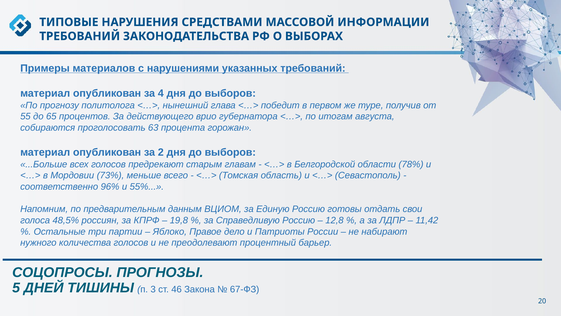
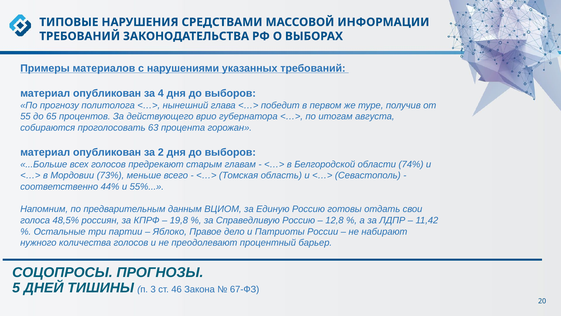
78%: 78% -> 74% (411, 164)
96%: 96% -> 44% (110, 187)
